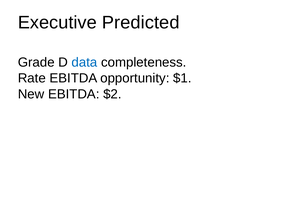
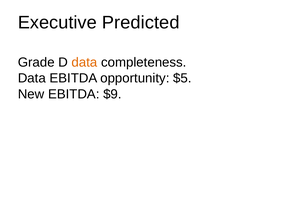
data colour: blue -> orange (84, 62)
Rate: Rate -> Data (32, 78)
$1: $1 -> $5 (182, 78)
$2: $2 -> $9 (112, 94)
